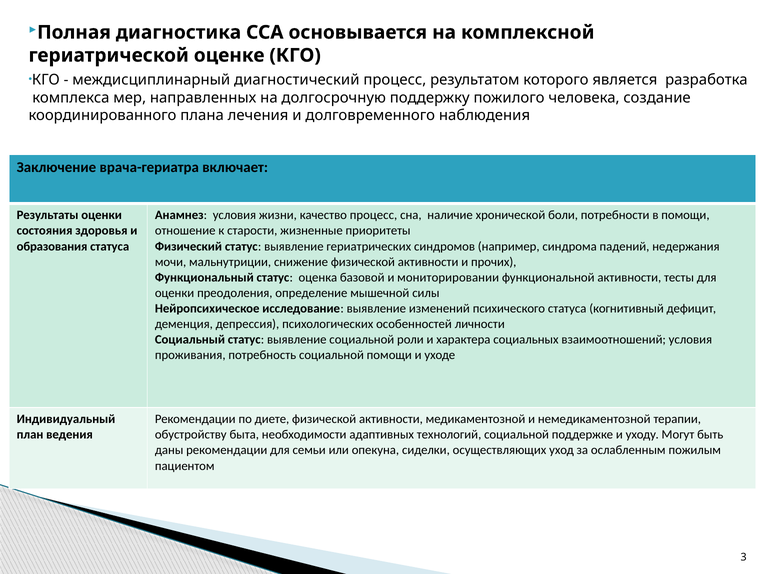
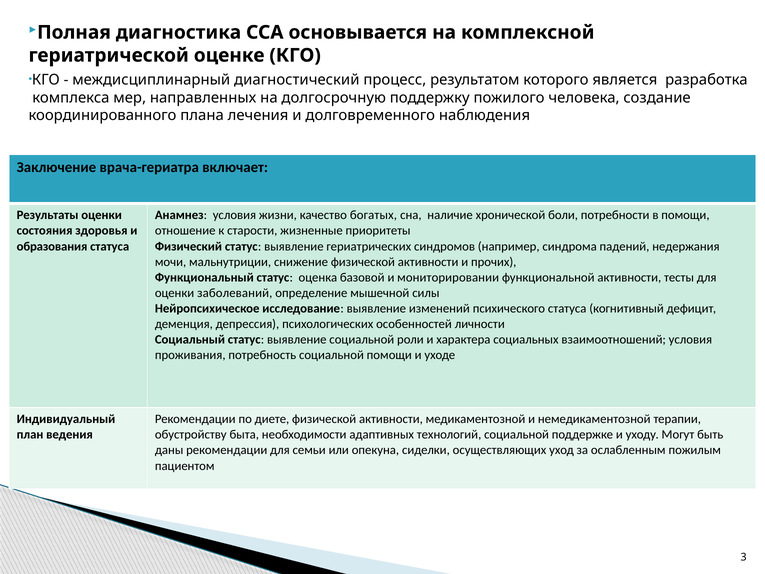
качество процесс: процесс -> богатых (373, 215)
преодоления: преодоления -> заболеваний (235, 293)
